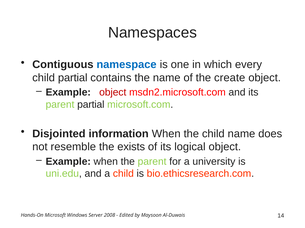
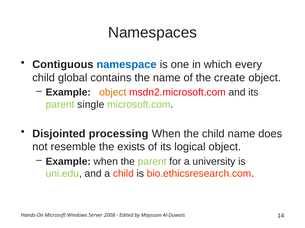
child partial: partial -> global (73, 78)
object colour: red -> orange (113, 93)
parent partial: partial -> single (91, 105)
information: information -> processing (119, 134)
